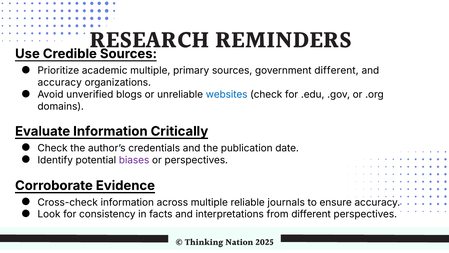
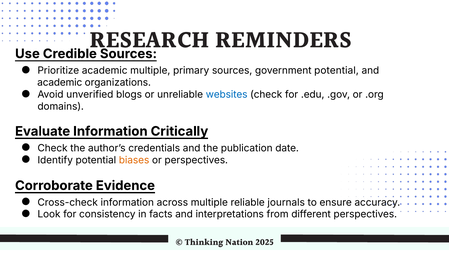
government different: different -> potential (336, 70)
accuracy: accuracy -> academic (60, 82)
biases colour: purple -> orange (134, 160)
